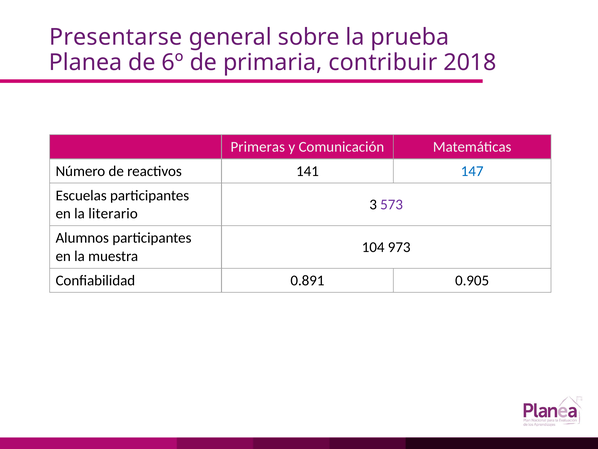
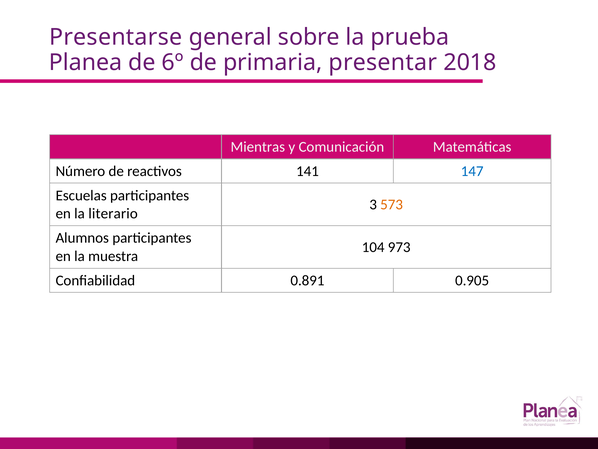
contribuir: contribuir -> presentar (383, 62)
Primeras: Primeras -> Mientras (258, 147)
573 colour: purple -> orange (392, 204)
